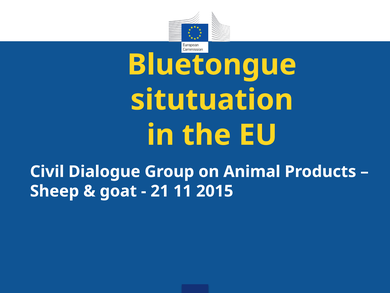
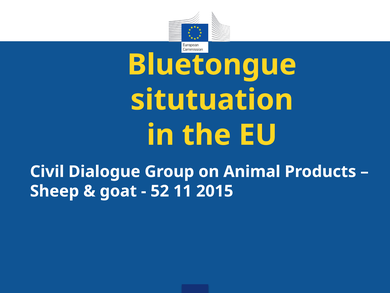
21: 21 -> 52 (160, 191)
